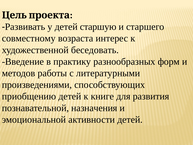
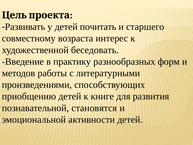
старшую: старшую -> почитать (98, 27)
назначения: назначения -> становятся (94, 108)
